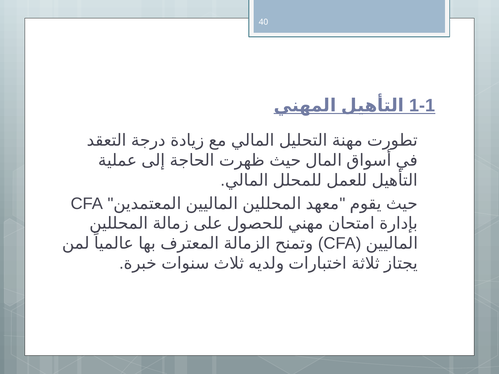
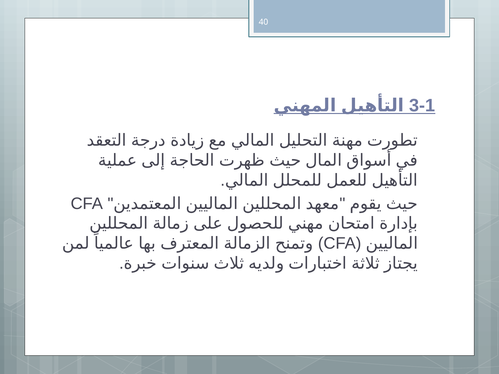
1-1: 1-1 -> 3-1 (422, 106)
